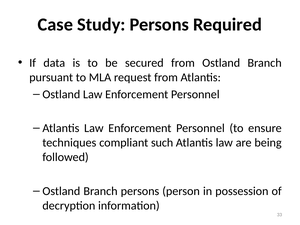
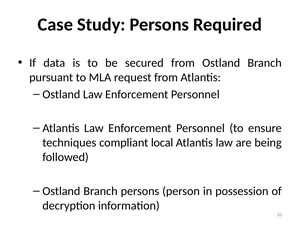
such: such -> local (162, 143)
